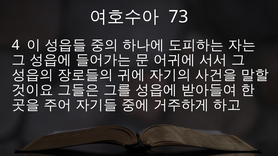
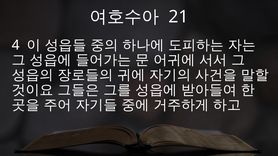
73: 73 -> 21 (178, 17)
